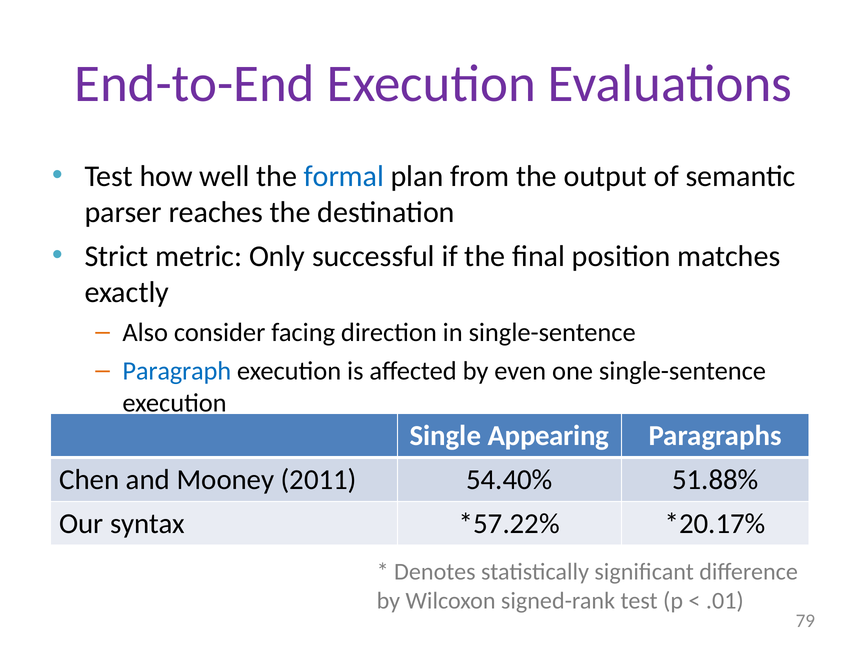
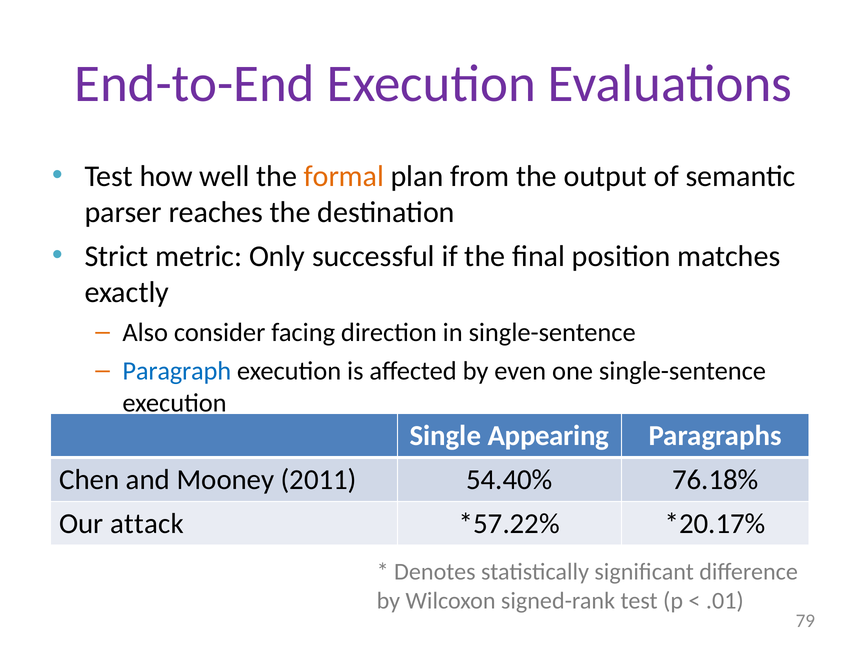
formal colour: blue -> orange (344, 176)
51.88%: 51.88% -> 76.18% (715, 480)
syntax: syntax -> attack (147, 524)
